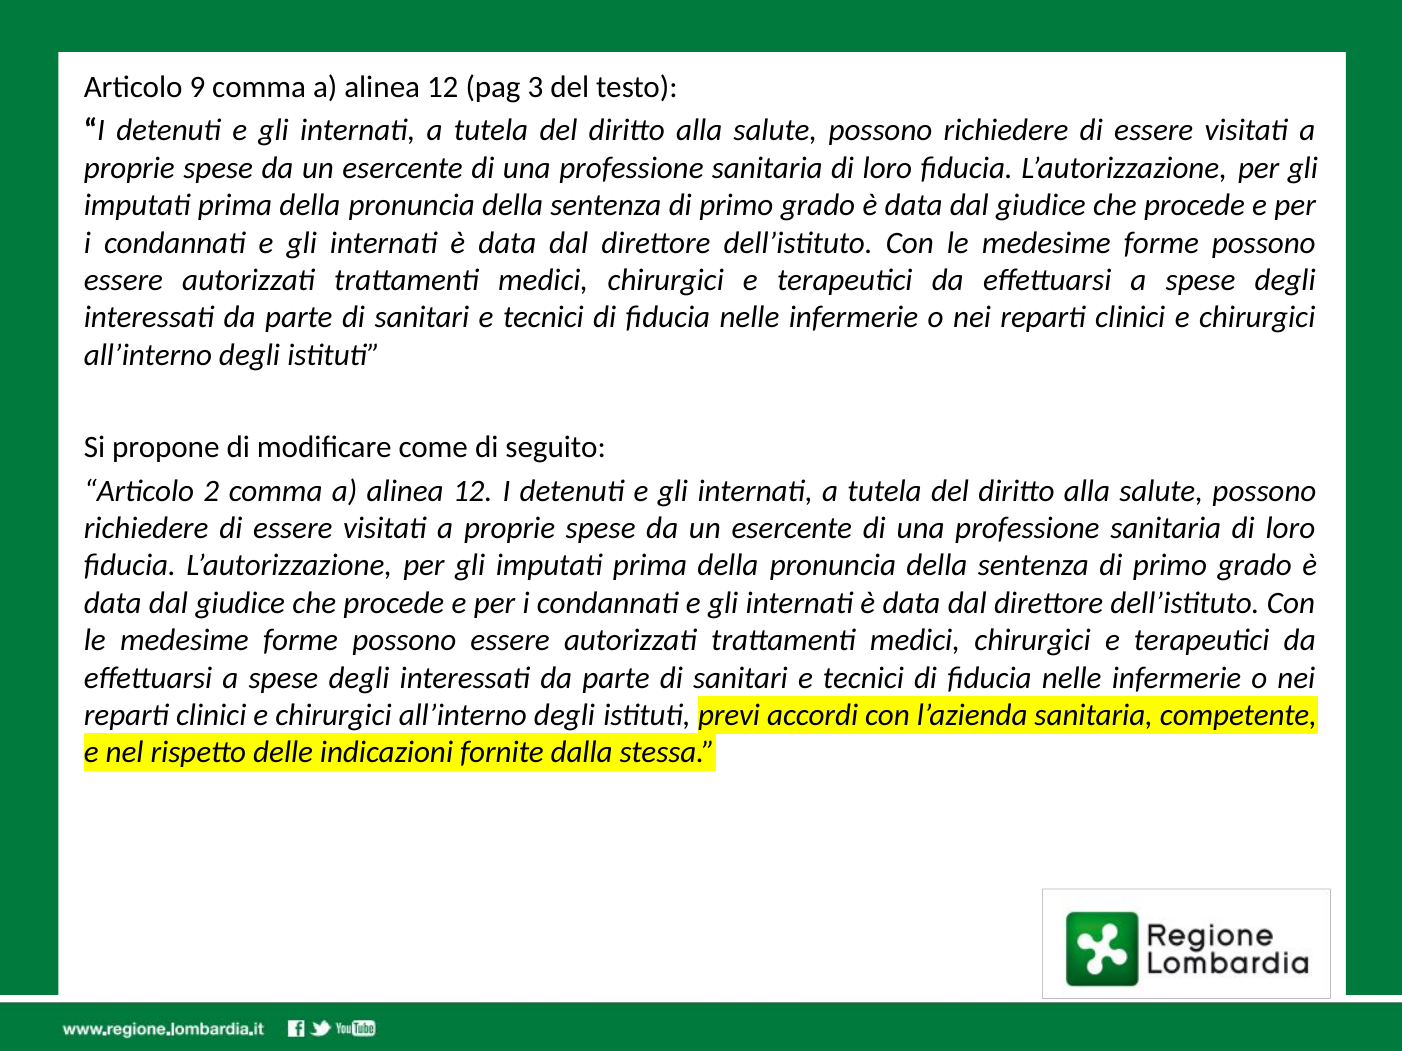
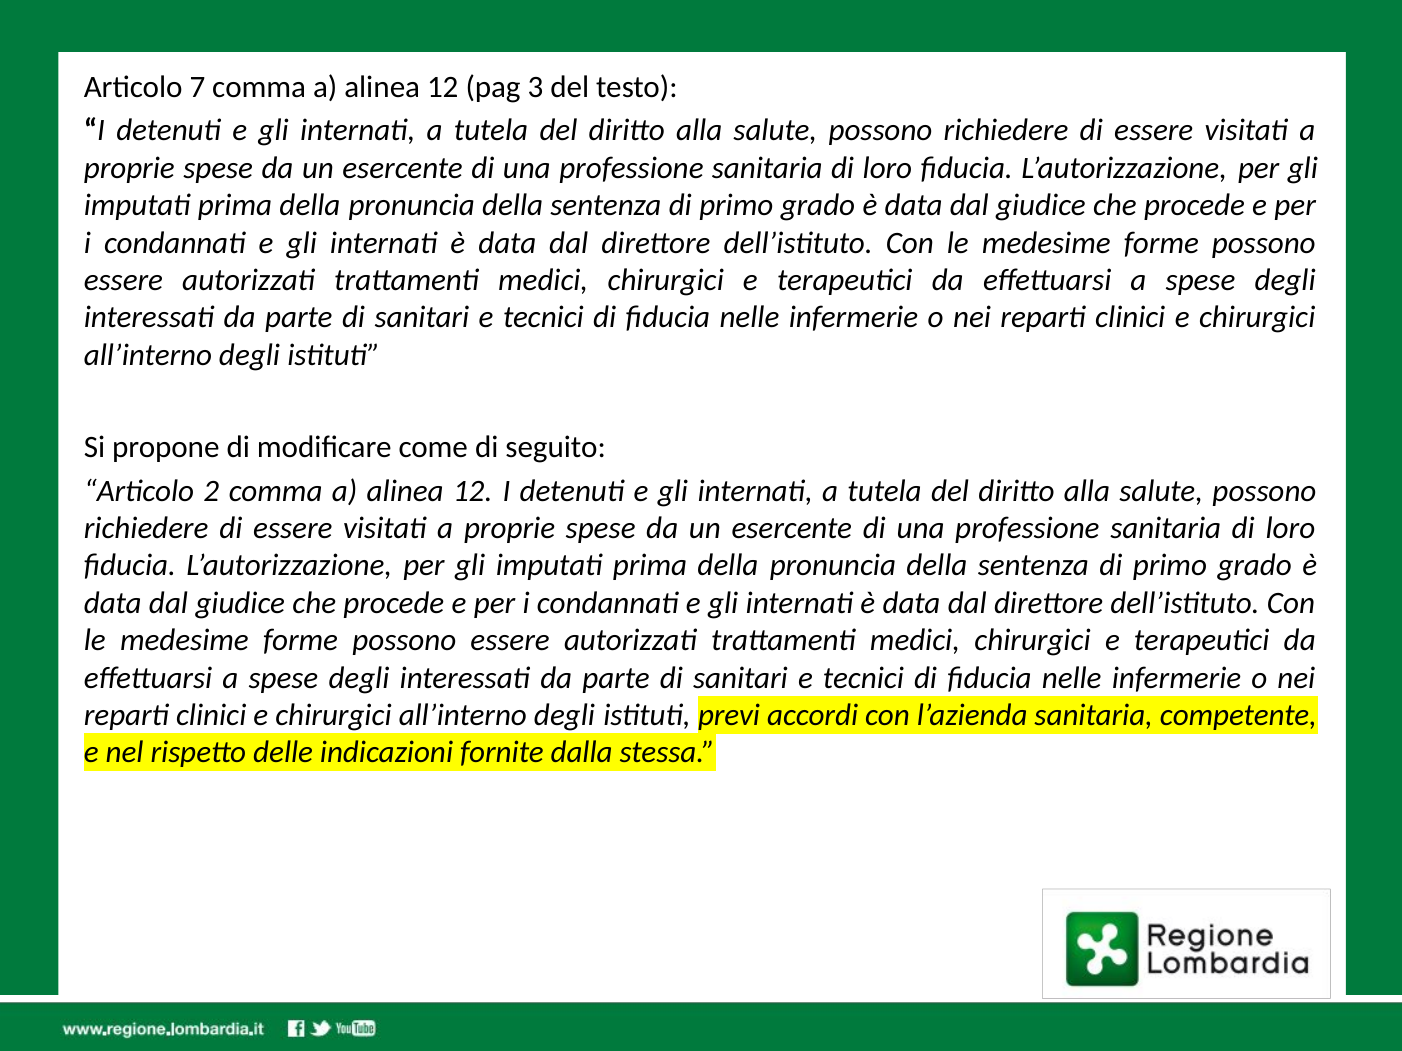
9: 9 -> 7 (197, 87)
